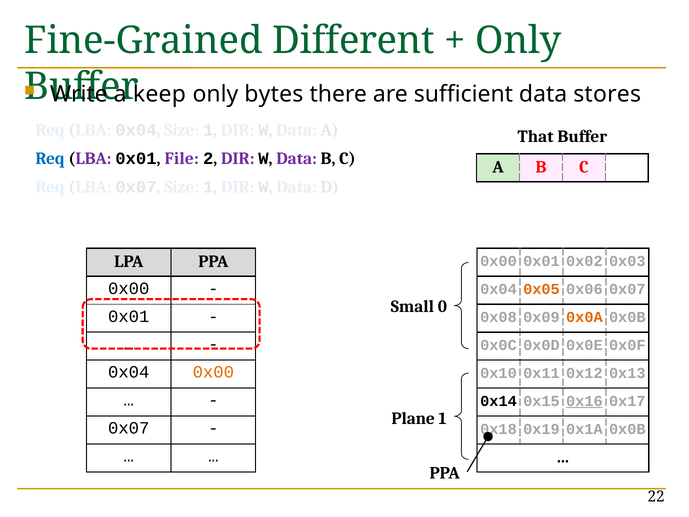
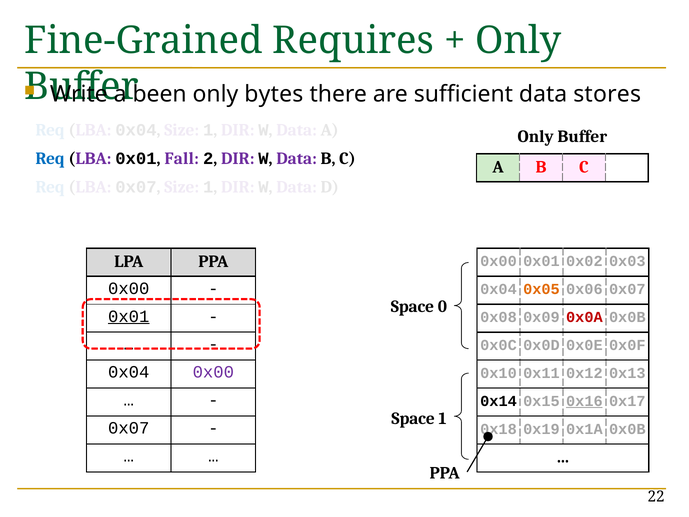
Different: Different -> Requires (353, 41)
keep: keep -> been (160, 94)
That: That -> Only (536, 136)
File: File -> Fall (182, 158)
Small: Small -> Space (412, 306)
0x01 underline: none -> present (129, 316)
0x0A colour: orange -> red (584, 317)
0x00 colour: orange -> purple (213, 372)
Plane: Plane -> Space (413, 418)
